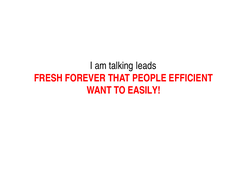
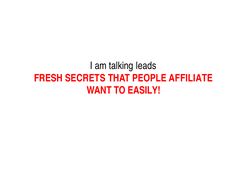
FOREVER: FOREVER -> SECRETS (85, 78)
EFFICIENT: EFFICIENT -> AFFILIATE (191, 78)
